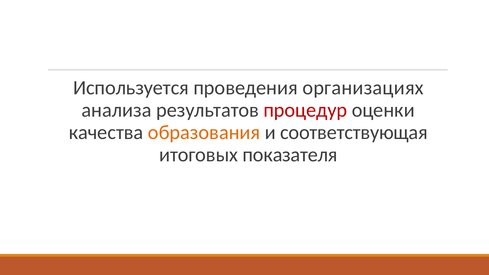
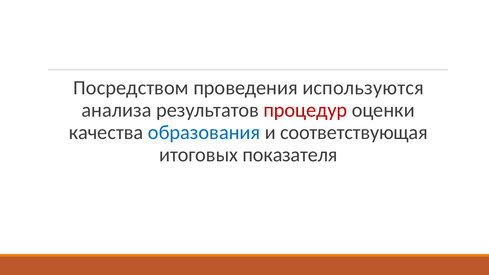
Используется: Используется -> Посредством (131, 88)
организациях: организациях -> используются (363, 88)
образования colour: orange -> blue (204, 132)
